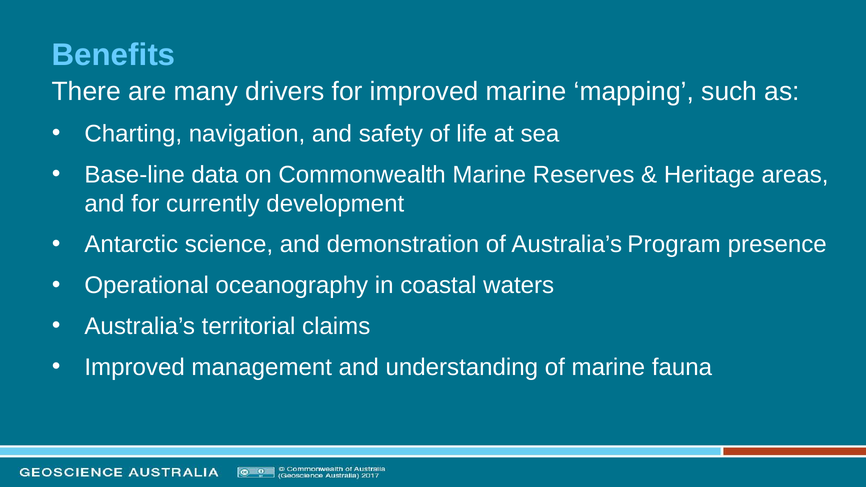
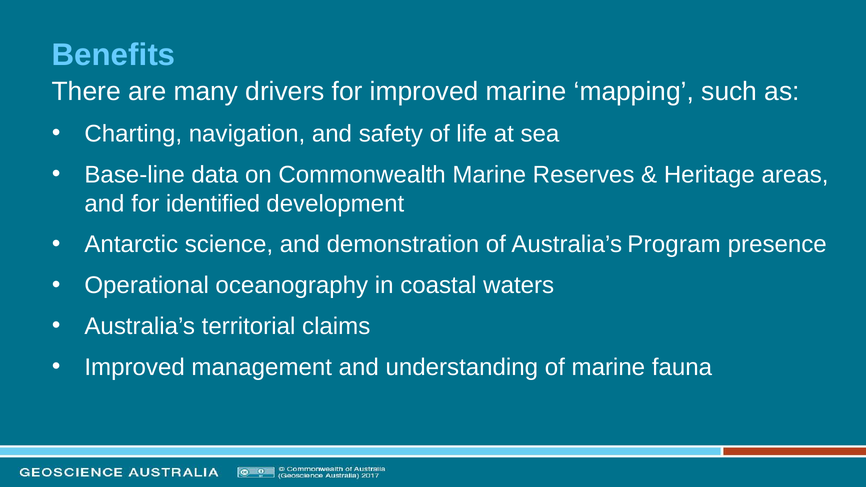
currently: currently -> identified (213, 204)
